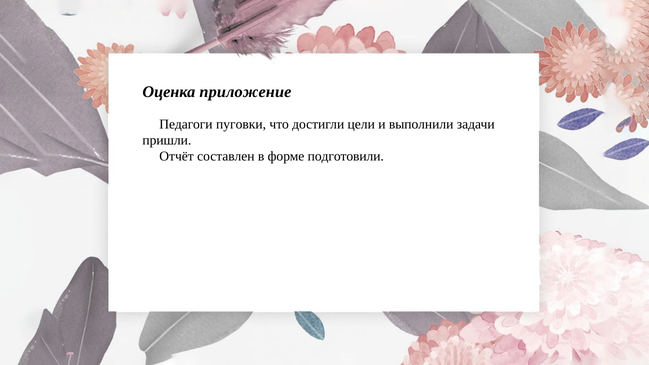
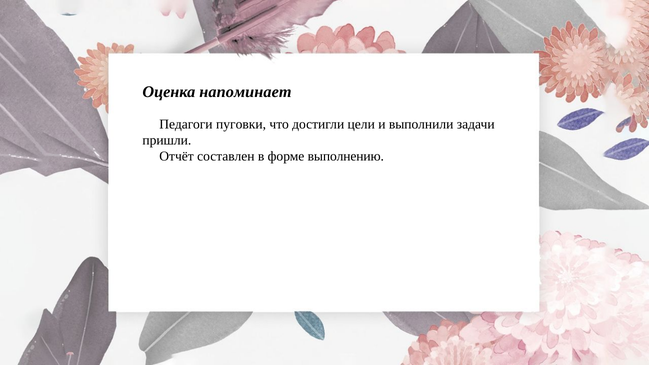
приложение: приложение -> напоминает (245, 92)
подготовили: подготовили -> выполнению (346, 157)
